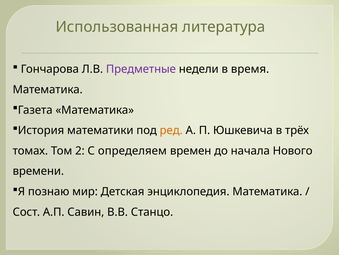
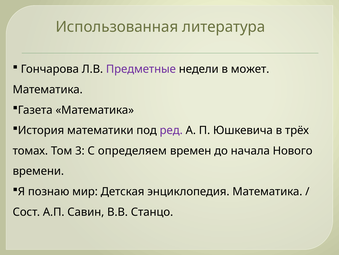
время: время -> может (250, 69)
ред colour: orange -> purple (171, 130)
2: 2 -> 3 (80, 150)
